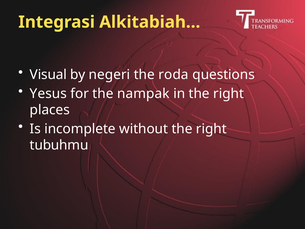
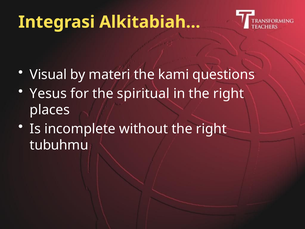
negeri: negeri -> materi (110, 75)
roda: roda -> kami (174, 75)
nampak: nampak -> spiritual (143, 94)
